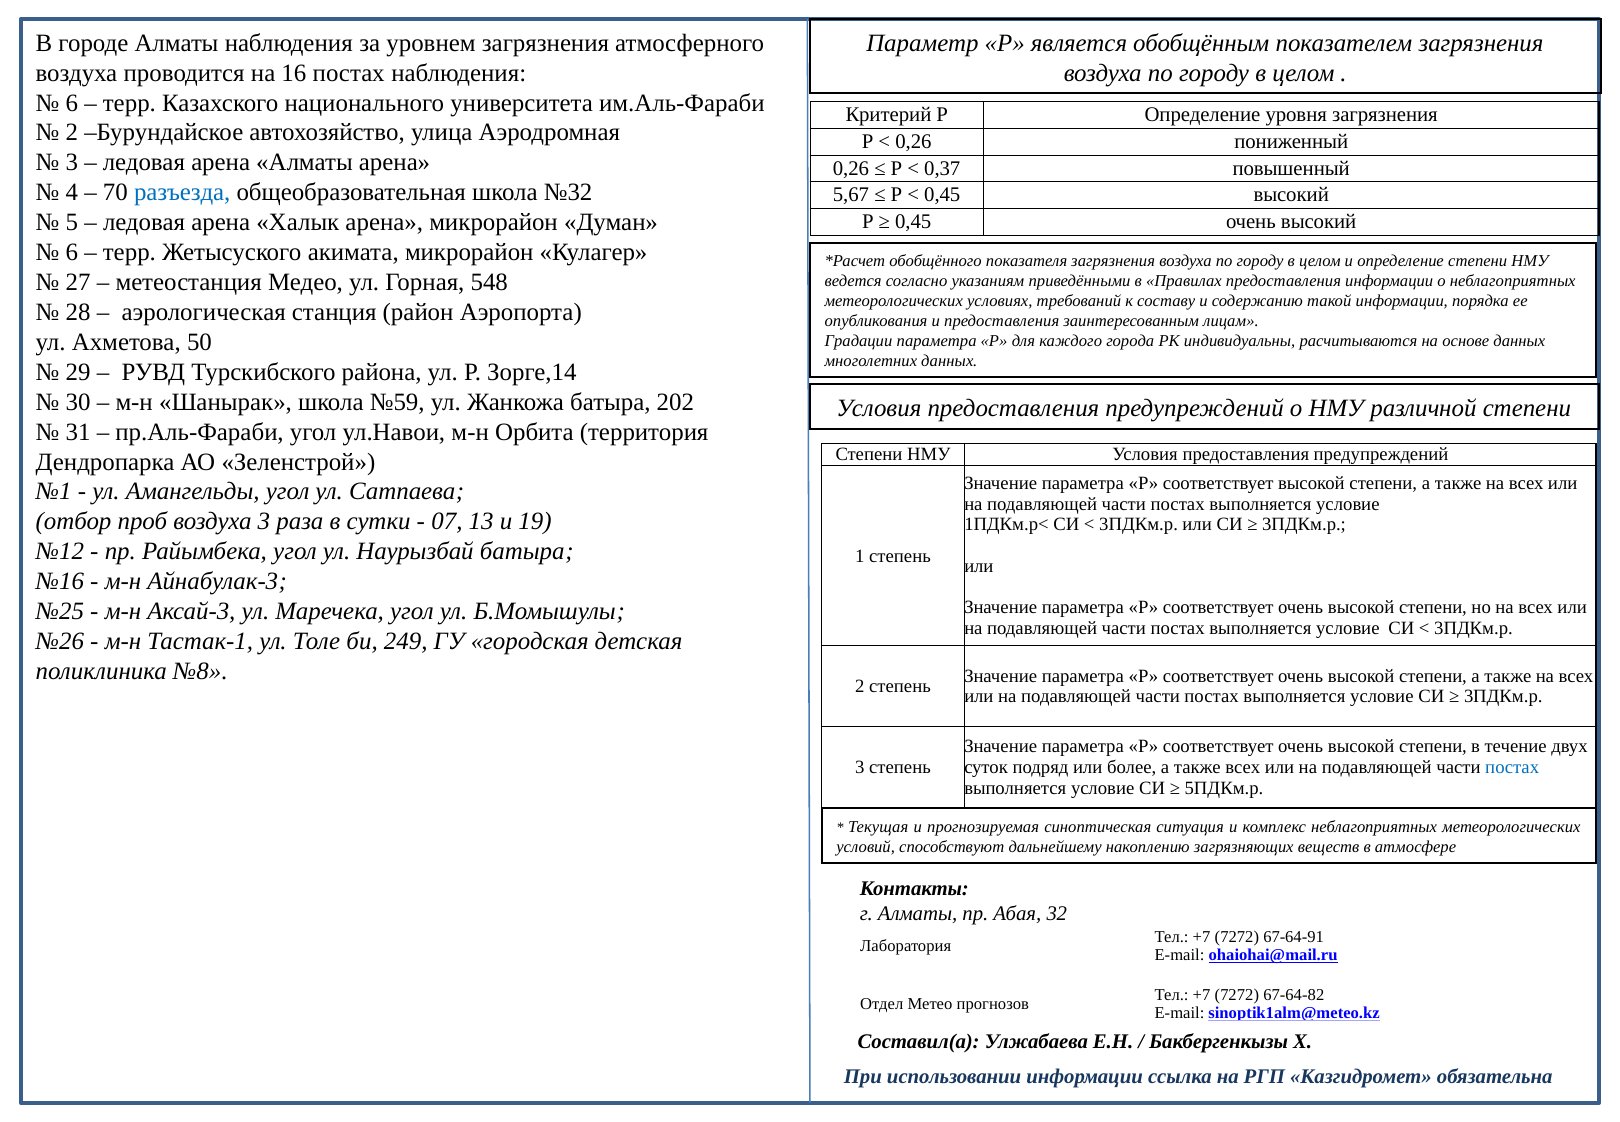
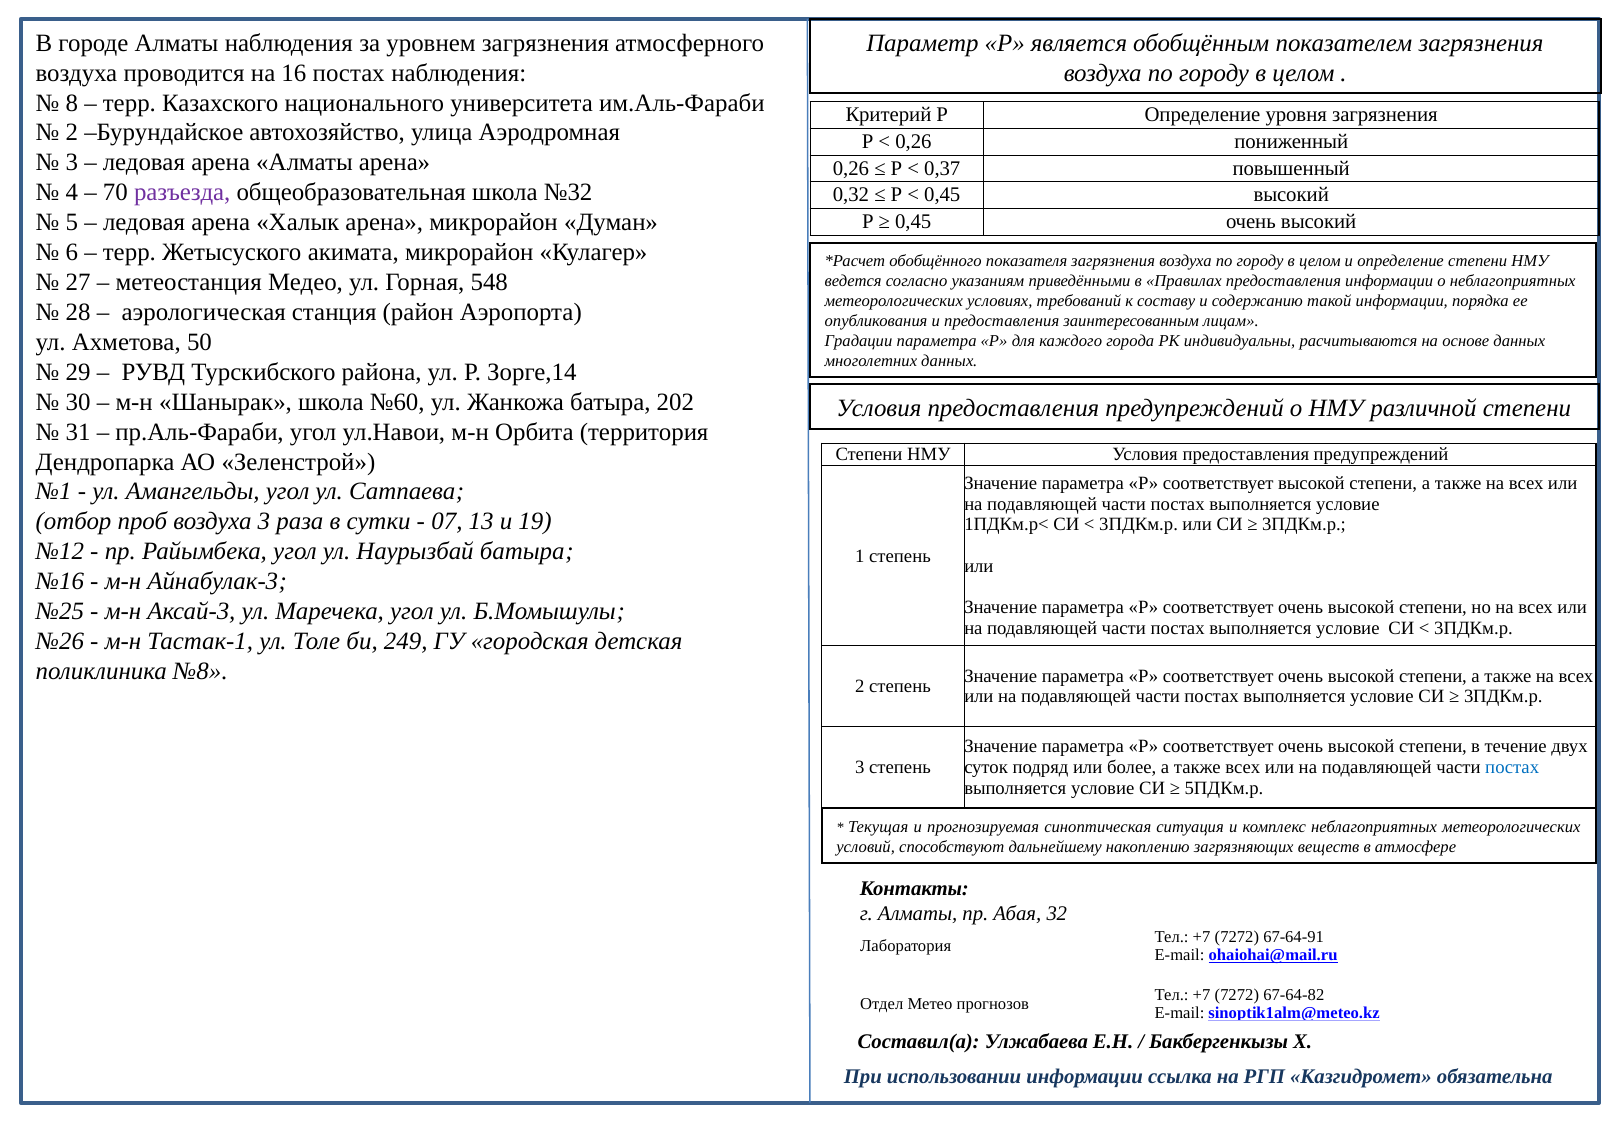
6: 6 -> 8 (72, 103)
разъезда colour: blue -> purple (182, 192)
5,67: 5,67 -> 0,32 (851, 195)
№59: №59 -> №60 (397, 402)
